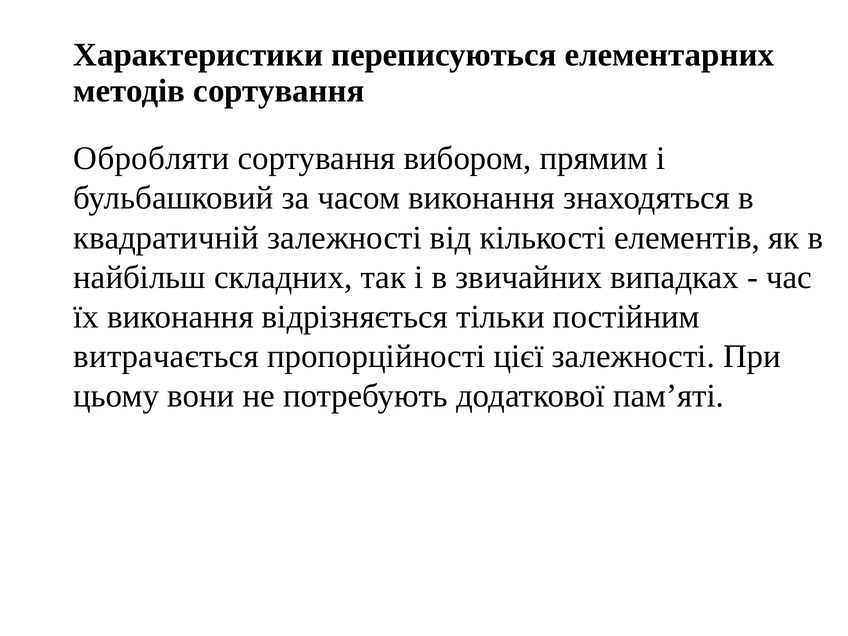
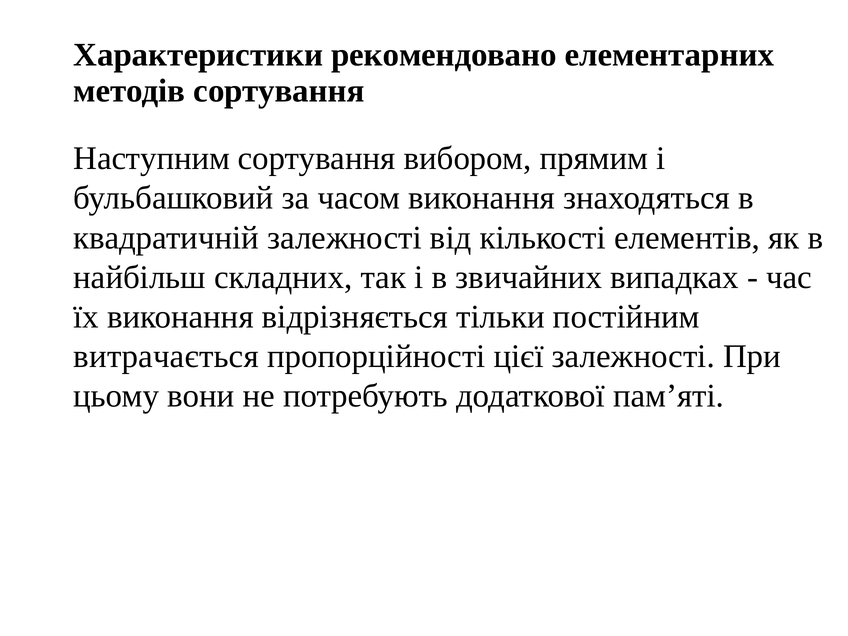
переписуються: переписуються -> рекомендовано (444, 55)
Обробляти: Обробляти -> Наступним (152, 158)
